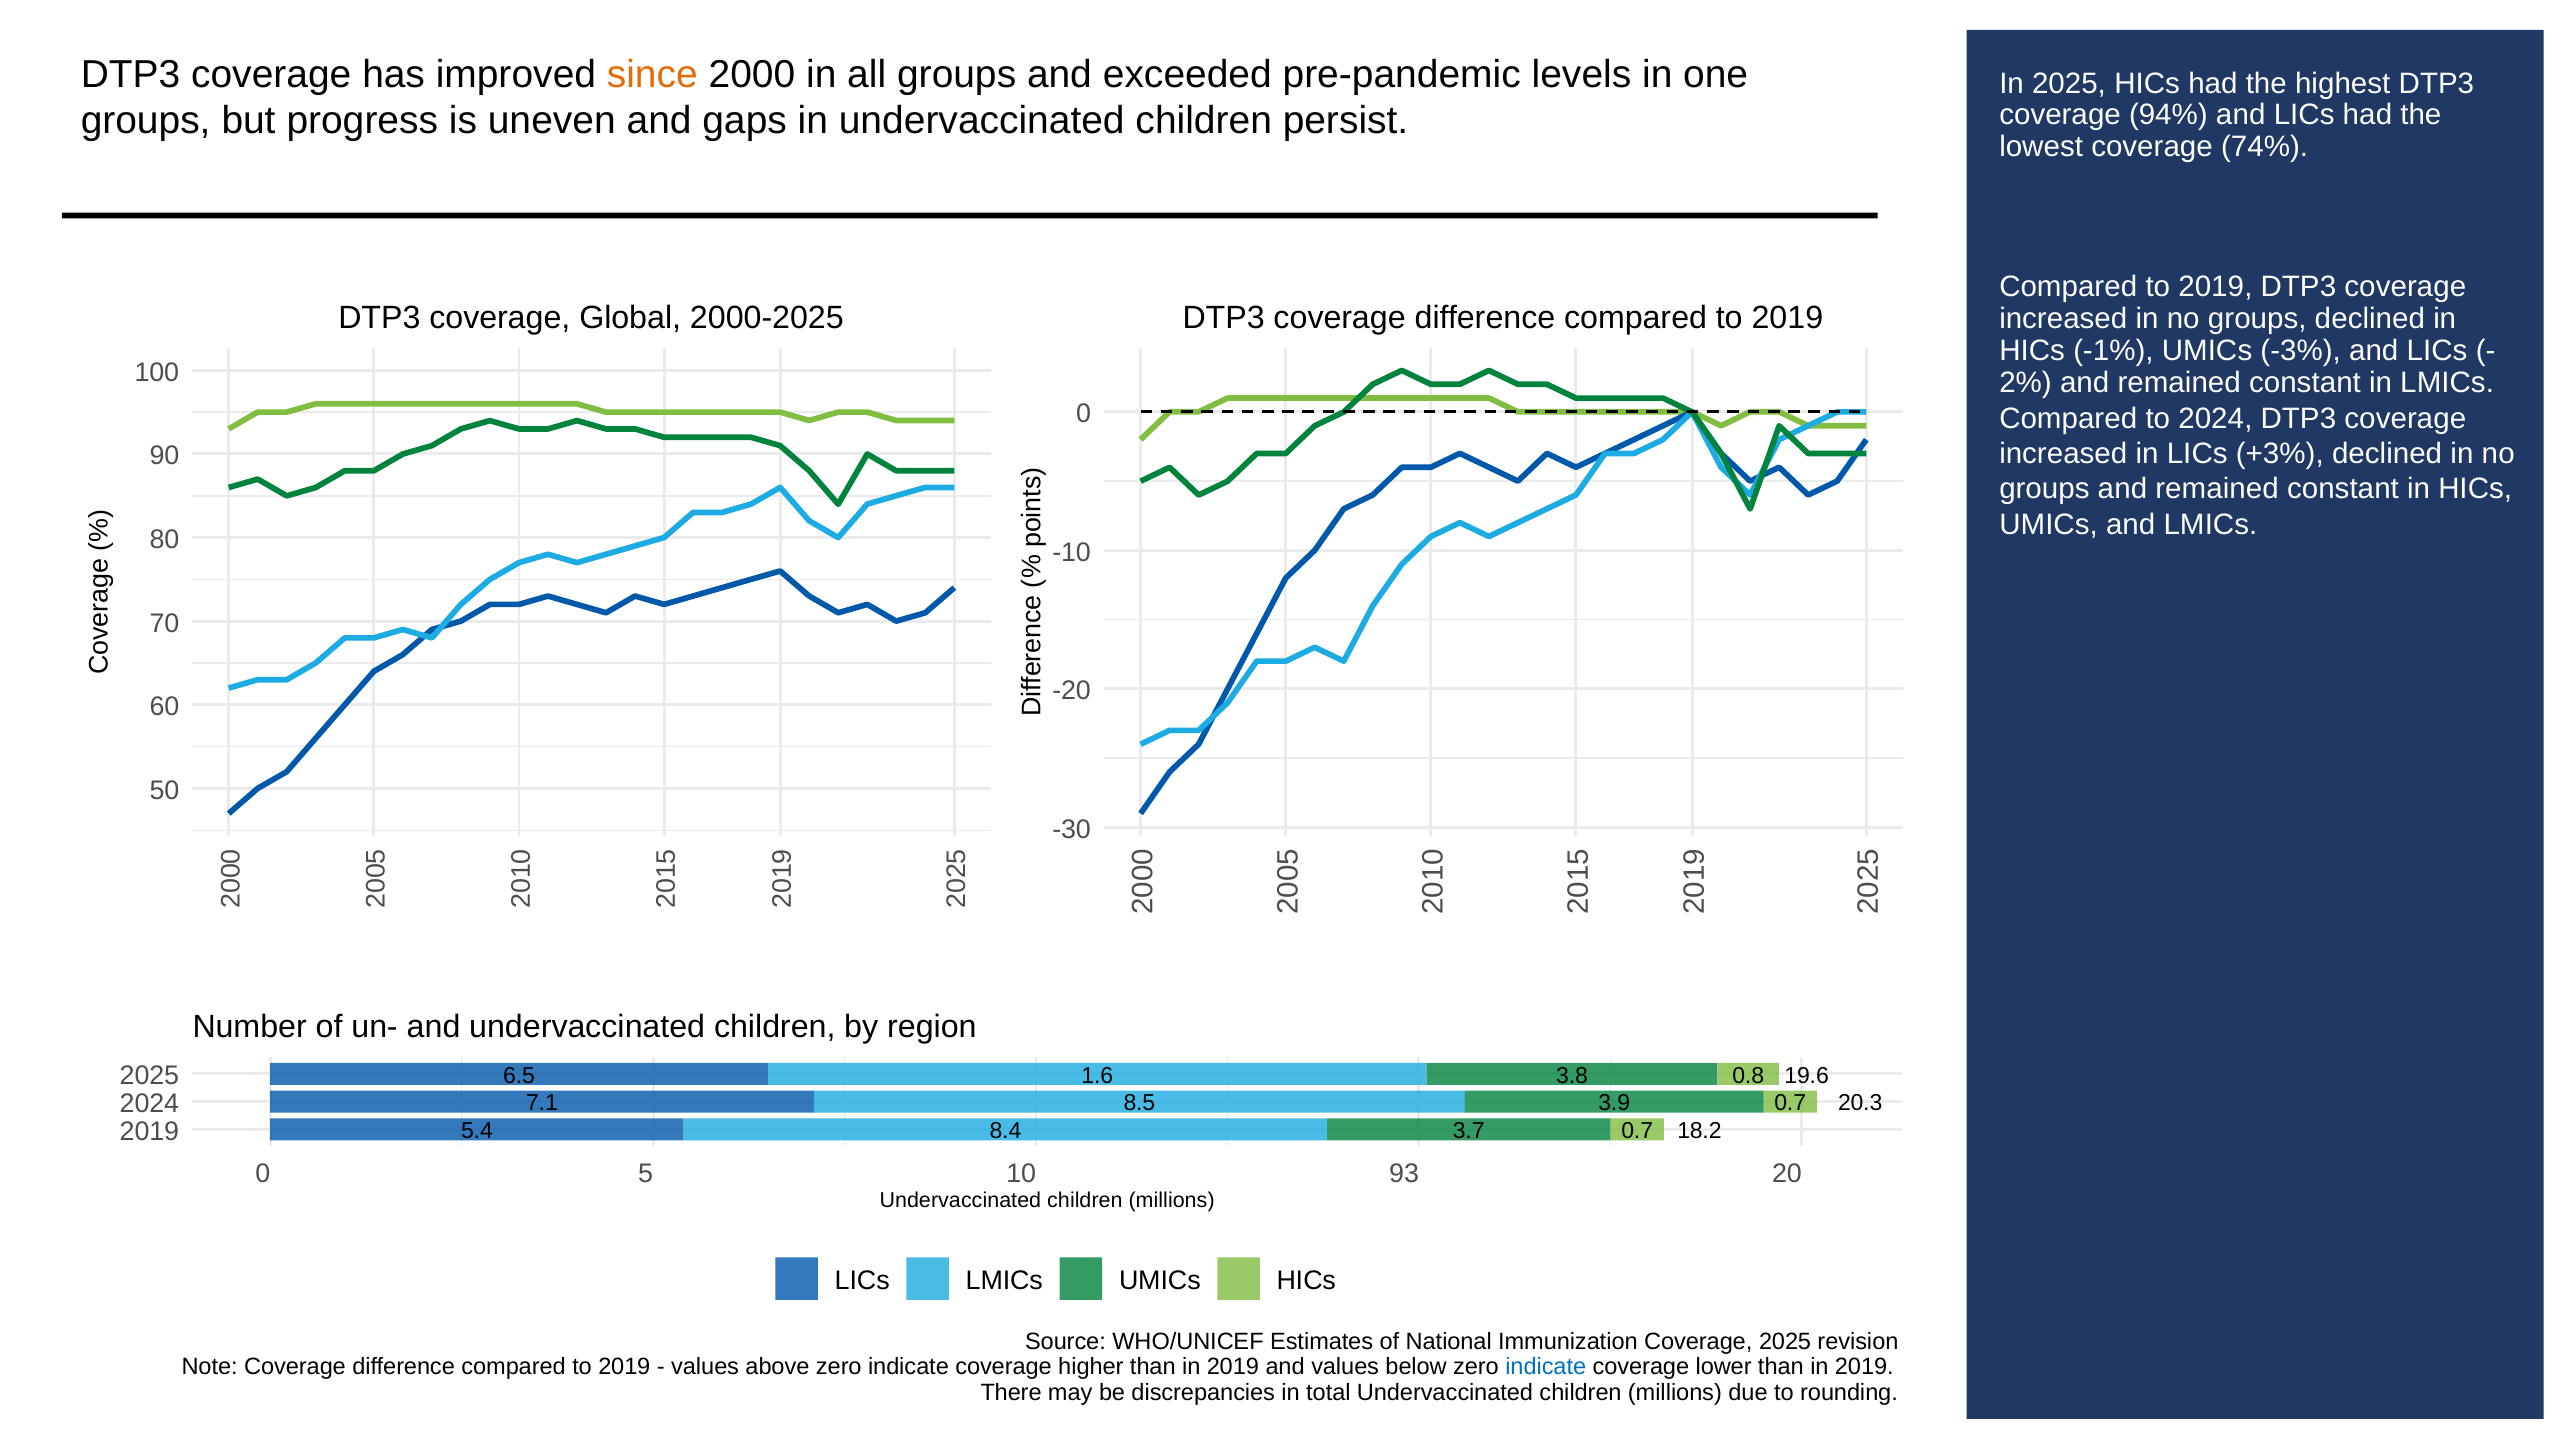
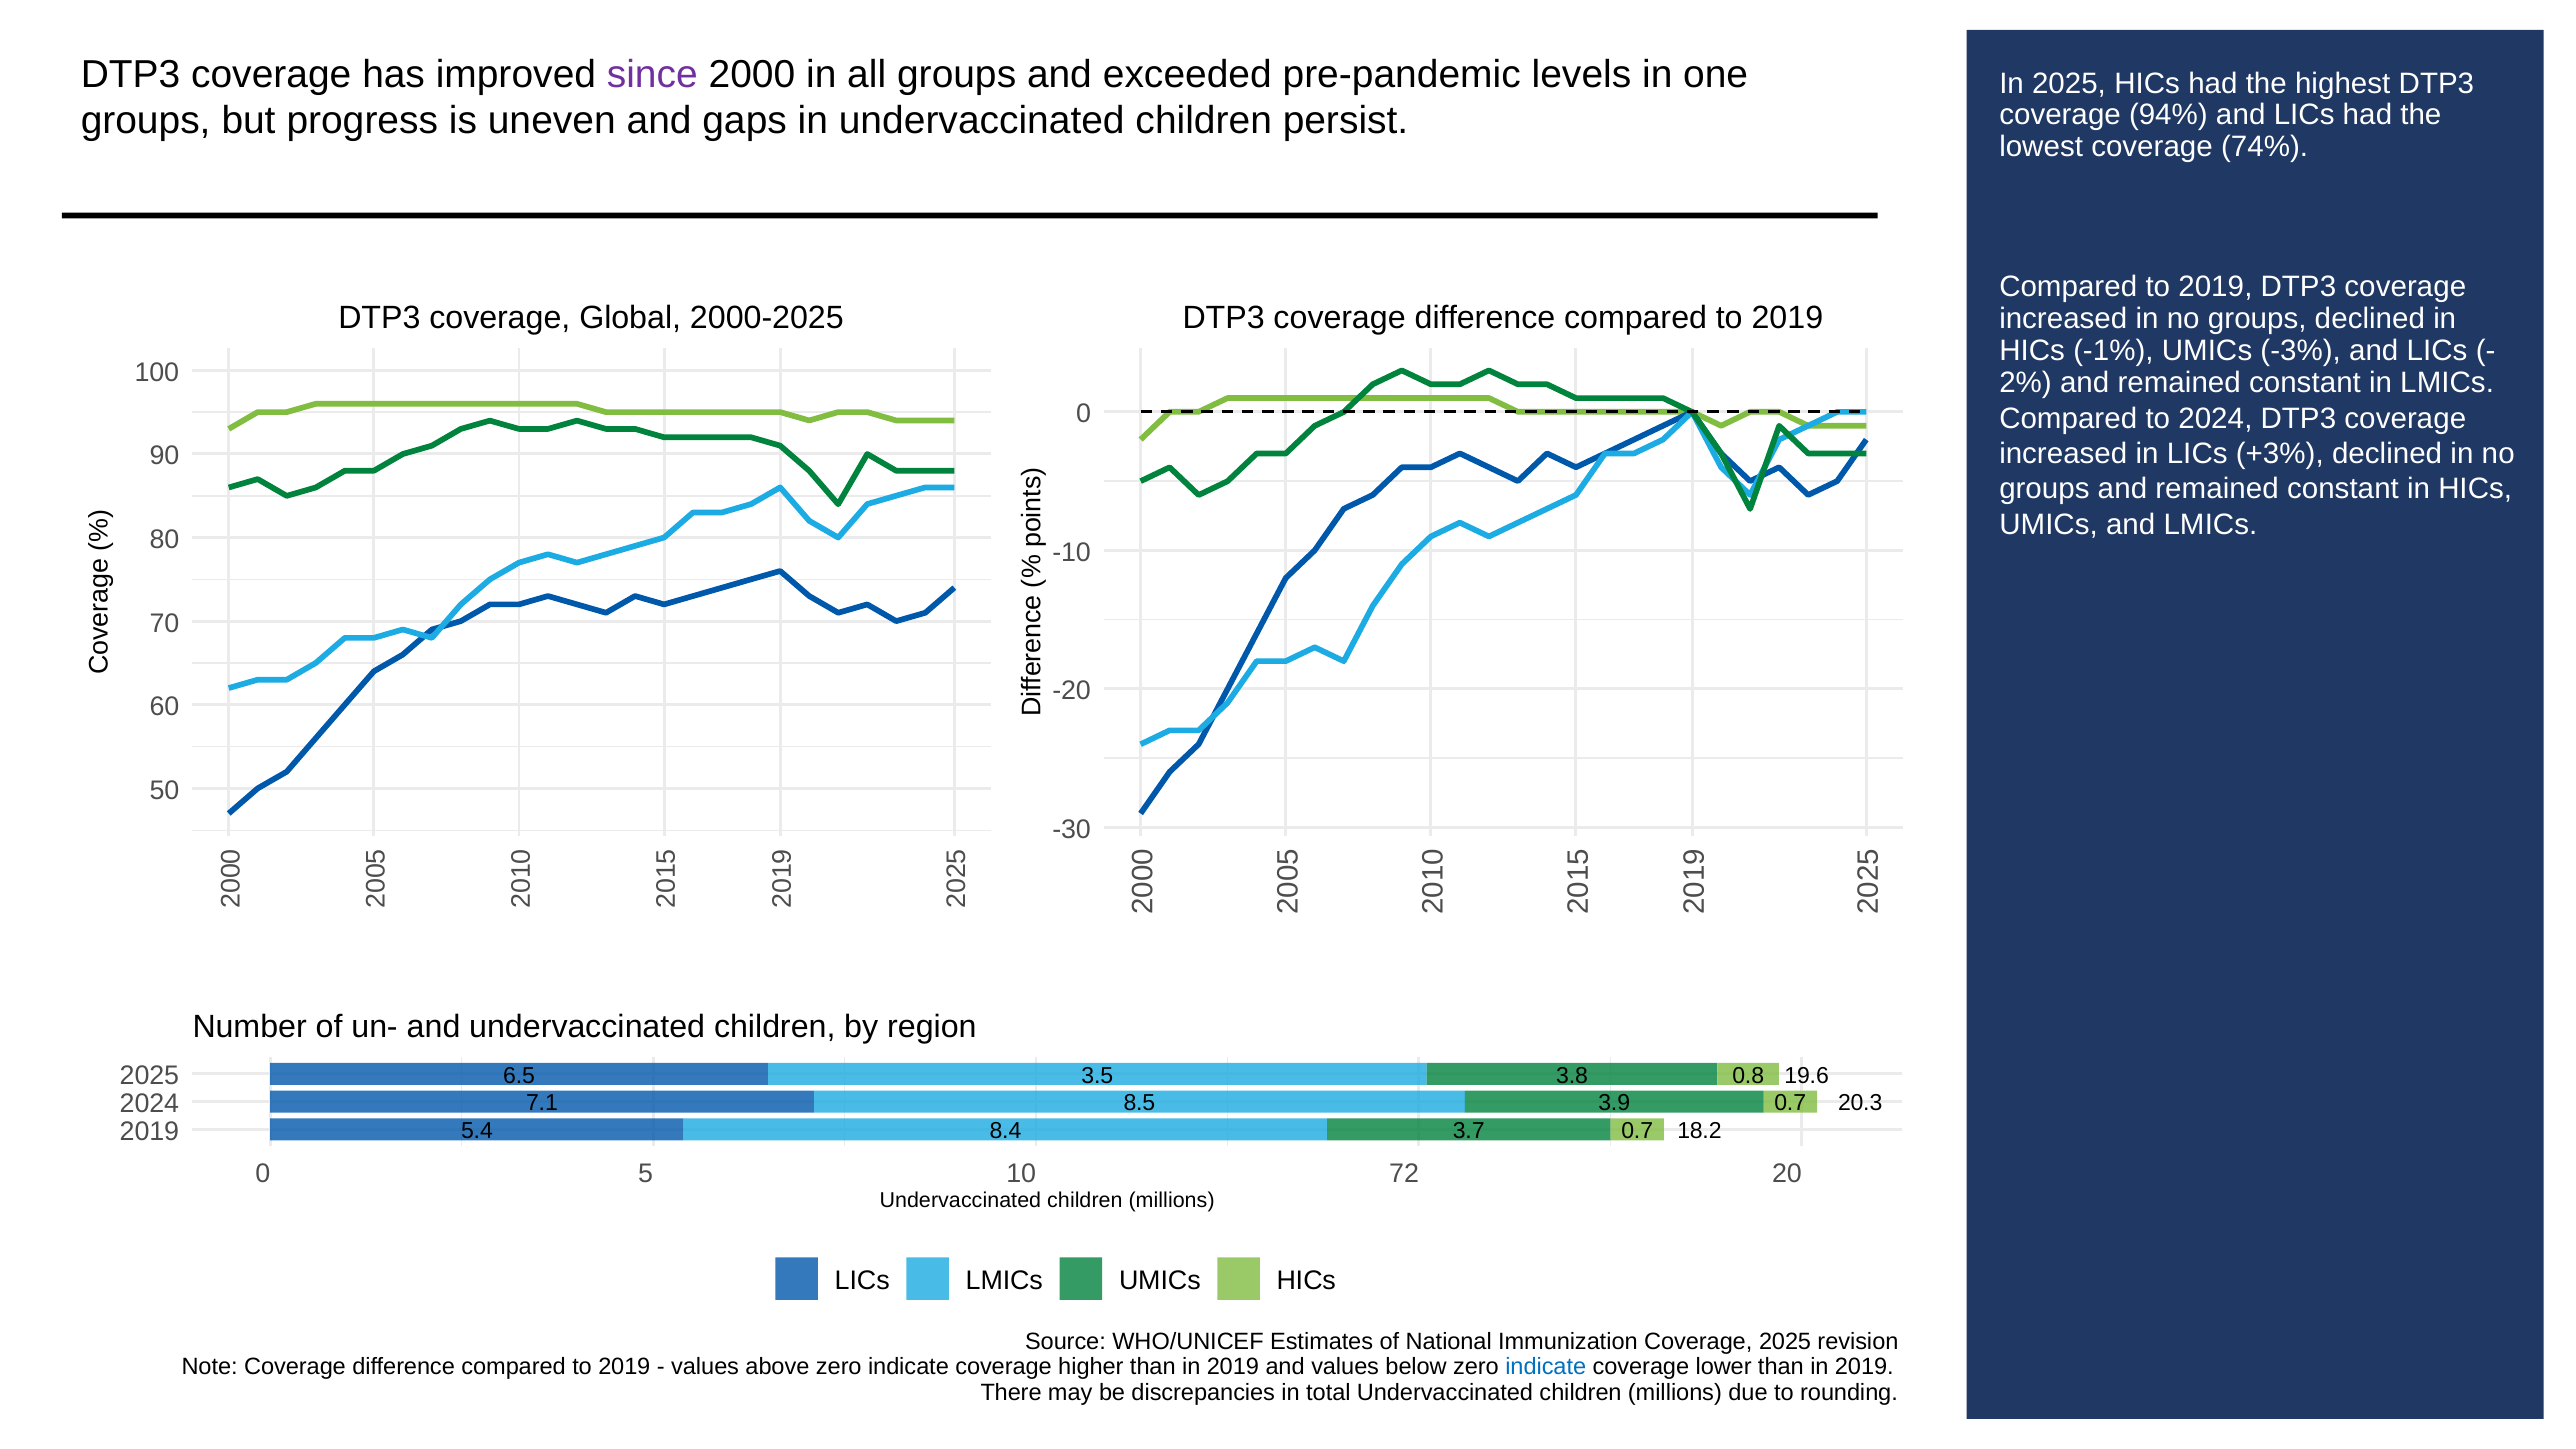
since colour: orange -> purple (652, 74)
1.6: 1.6 -> 3.5 (1097, 1076)
93: 93 -> 72 (1404, 1174)
